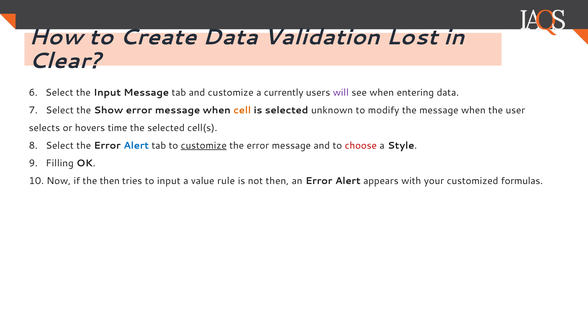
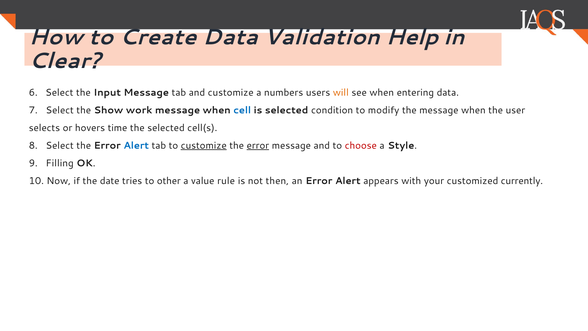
Lost: Lost -> Help (412, 37)
currently: currently -> numbers (284, 93)
will colour: purple -> orange (341, 93)
Show error: error -> work (139, 110)
cell colour: orange -> blue (242, 110)
unknown: unknown -> condition (332, 110)
error underline: none -> present (258, 145)
the then: then -> date (110, 181)
to input: input -> other (169, 181)
formulas: formulas -> currently (522, 181)
